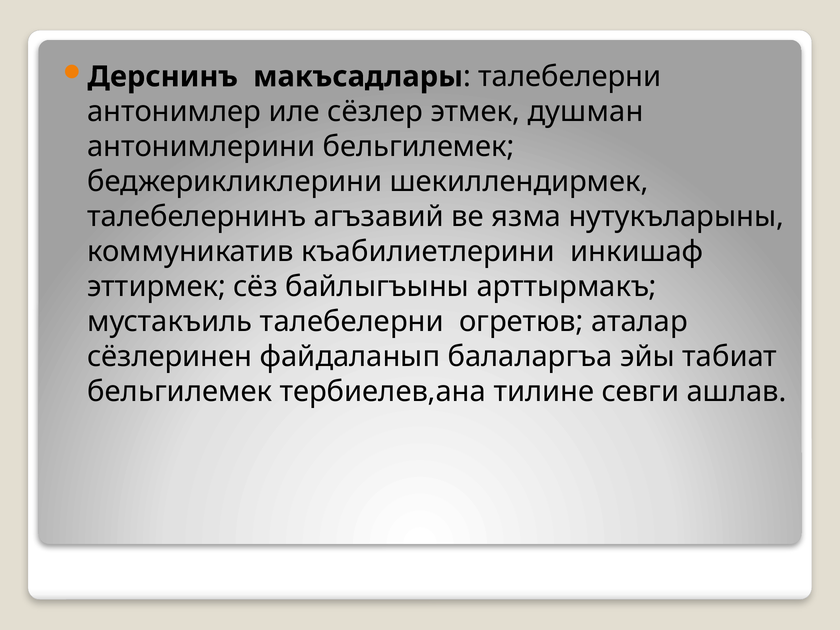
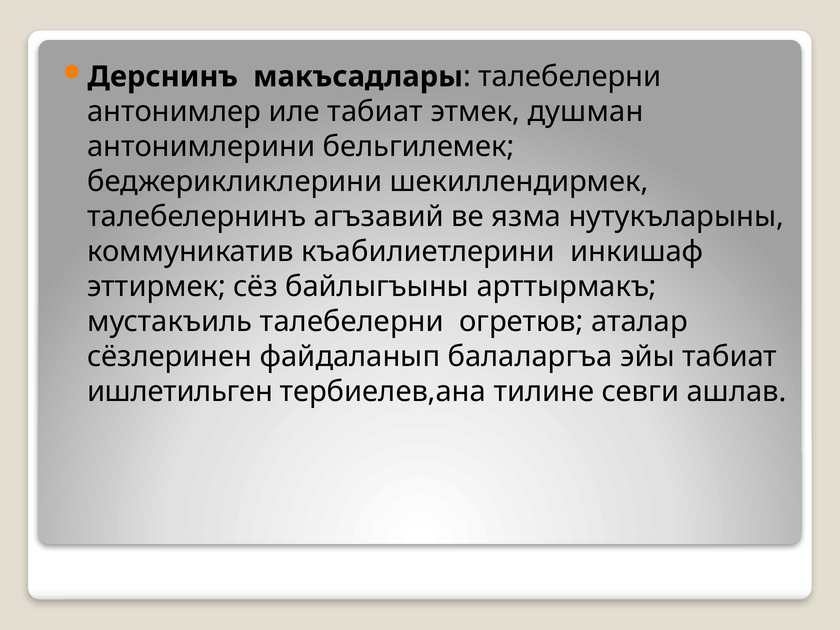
иле сёзлер: сёзлер -> табиат (375, 112)
бельгилемек: бельгилемек -> ишлетильген (180, 392)
